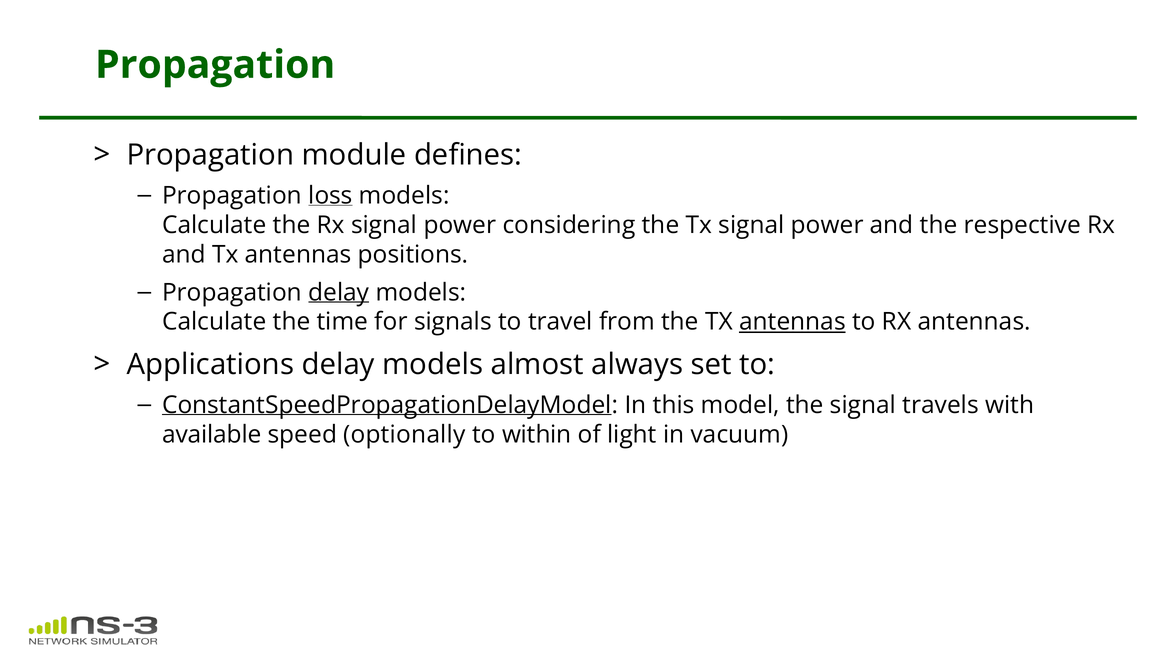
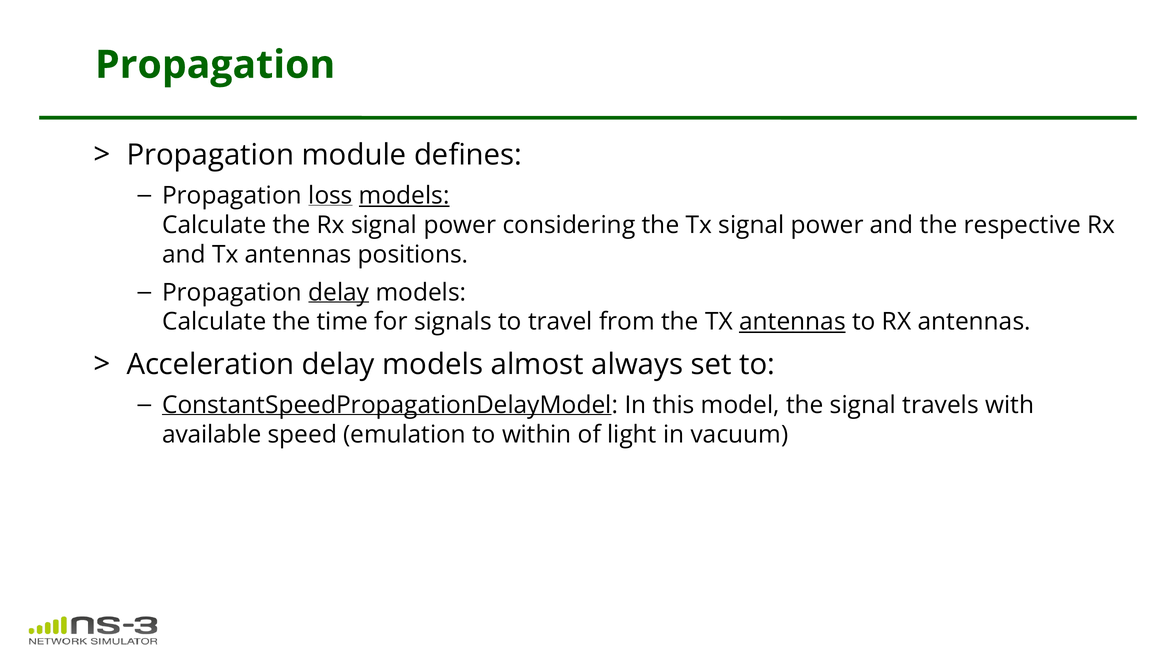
models underline: none -> present (404, 195)
Applications: Applications -> Acceleration (210, 364)
optionally: optionally -> emulation (405, 434)
